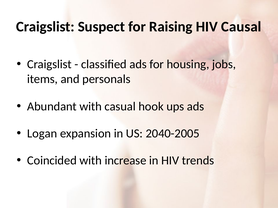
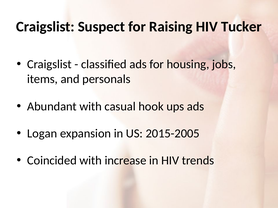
Causal: Causal -> Tucker (241, 27)
2040-2005: 2040-2005 -> 2015-2005 (173, 134)
